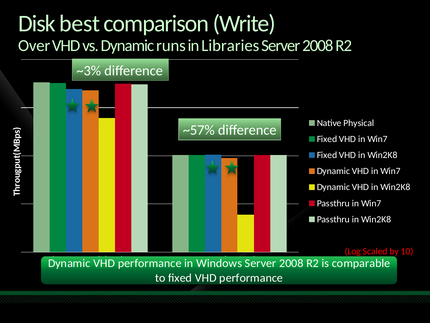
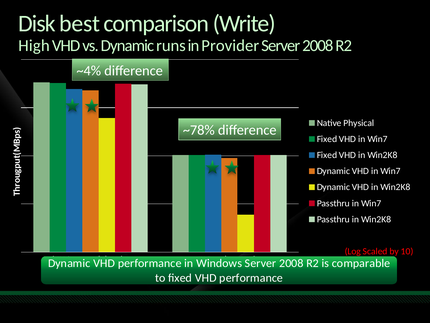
Over: Over -> High (34, 45)
Libraries: Libraries -> Provider (230, 45)
~3%: ~3% -> ~4% (89, 71)
~57%: ~57% -> ~78% (199, 130)
